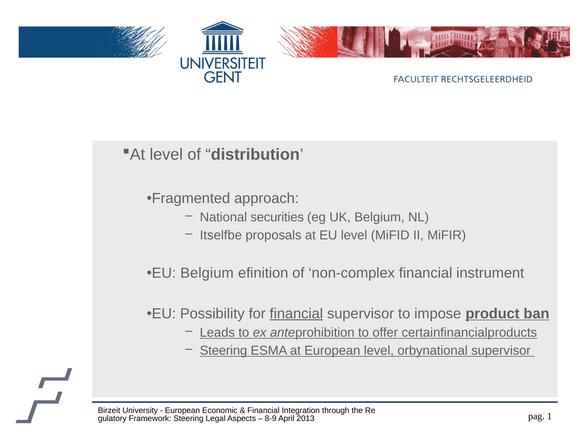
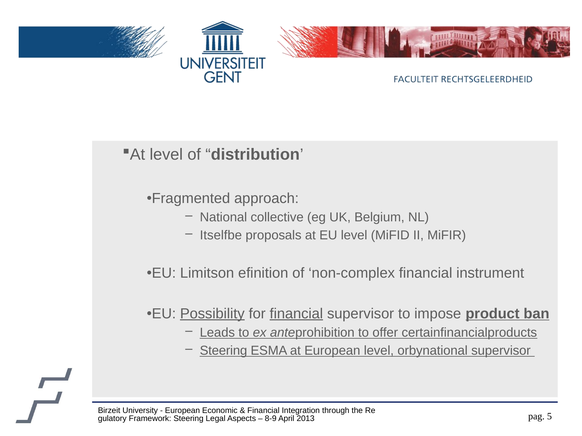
securities: securities -> collective (277, 218)
EU Belgium: Belgium -> Limitson (207, 273)
Possibility underline: none -> present (212, 314)
1: 1 -> 5 (549, 417)
